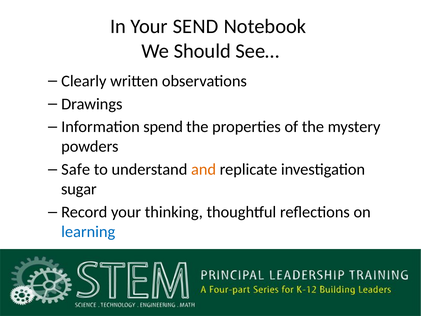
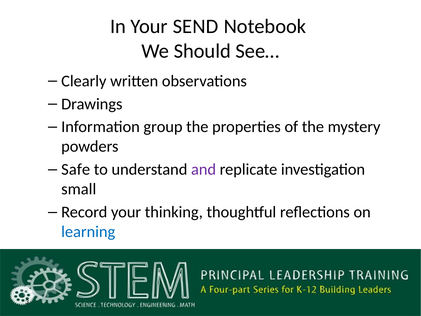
spend: spend -> group (163, 127)
and colour: orange -> purple (204, 169)
sugar: sugar -> small (79, 189)
